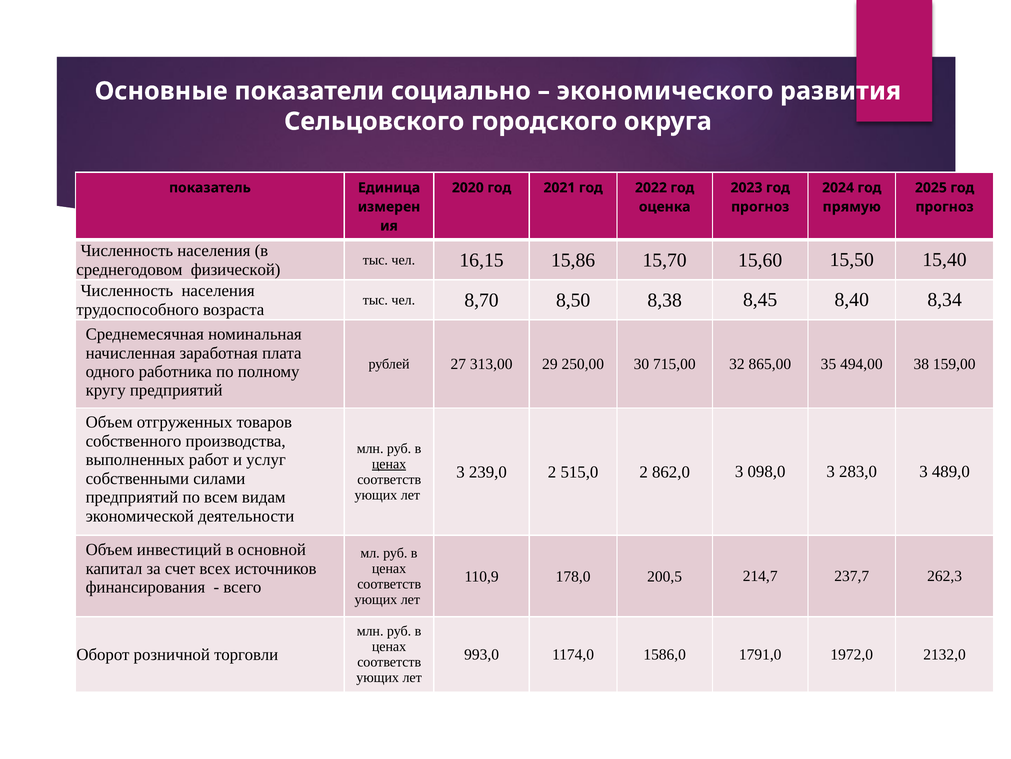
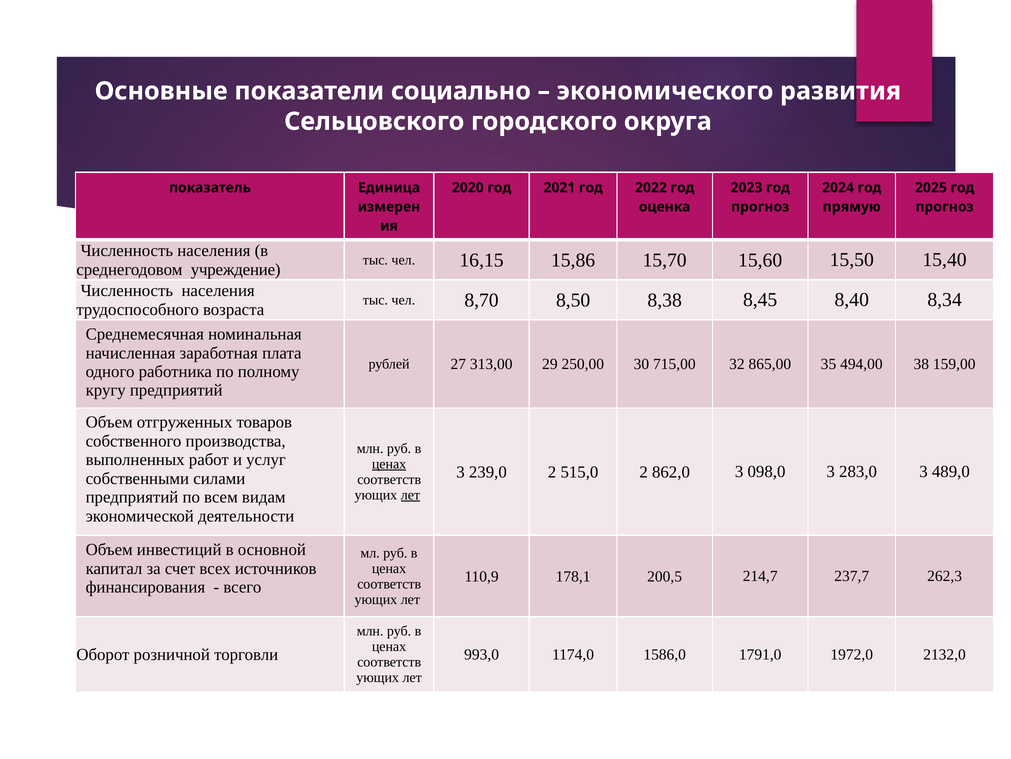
физической: физической -> учреждение (236, 269)
лет underline: none -> present (410, 494)
178,0: 178,0 -> 178,1 (573, 576)
